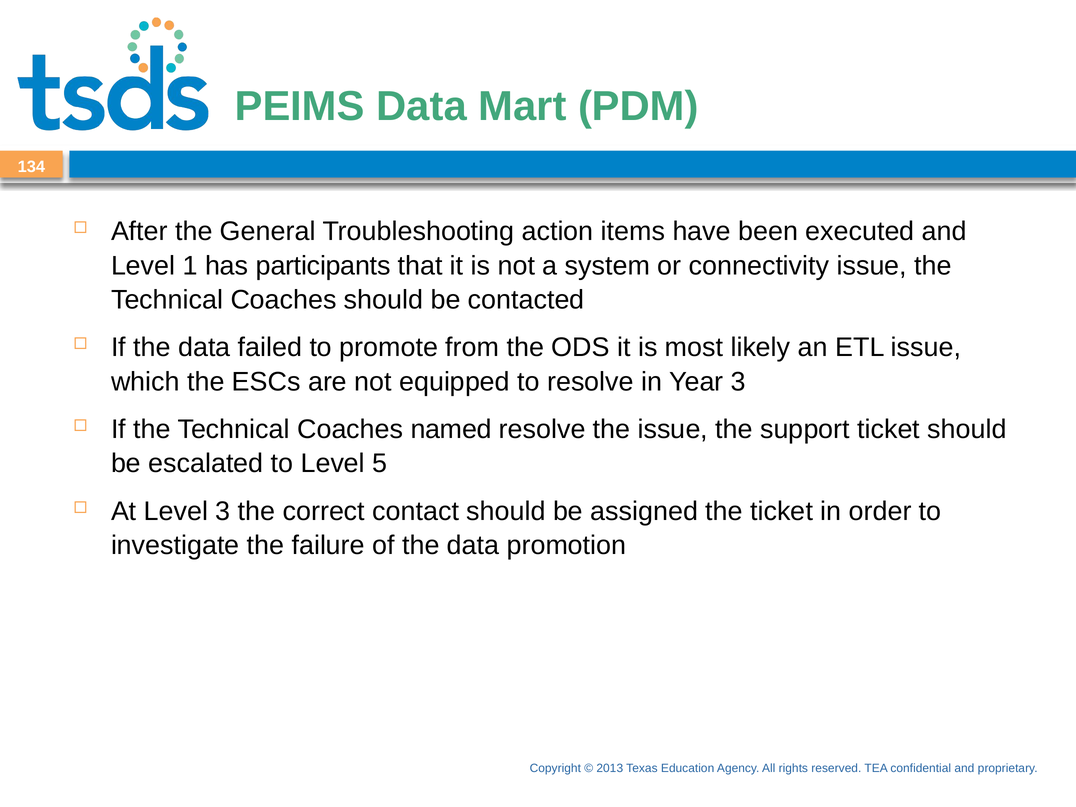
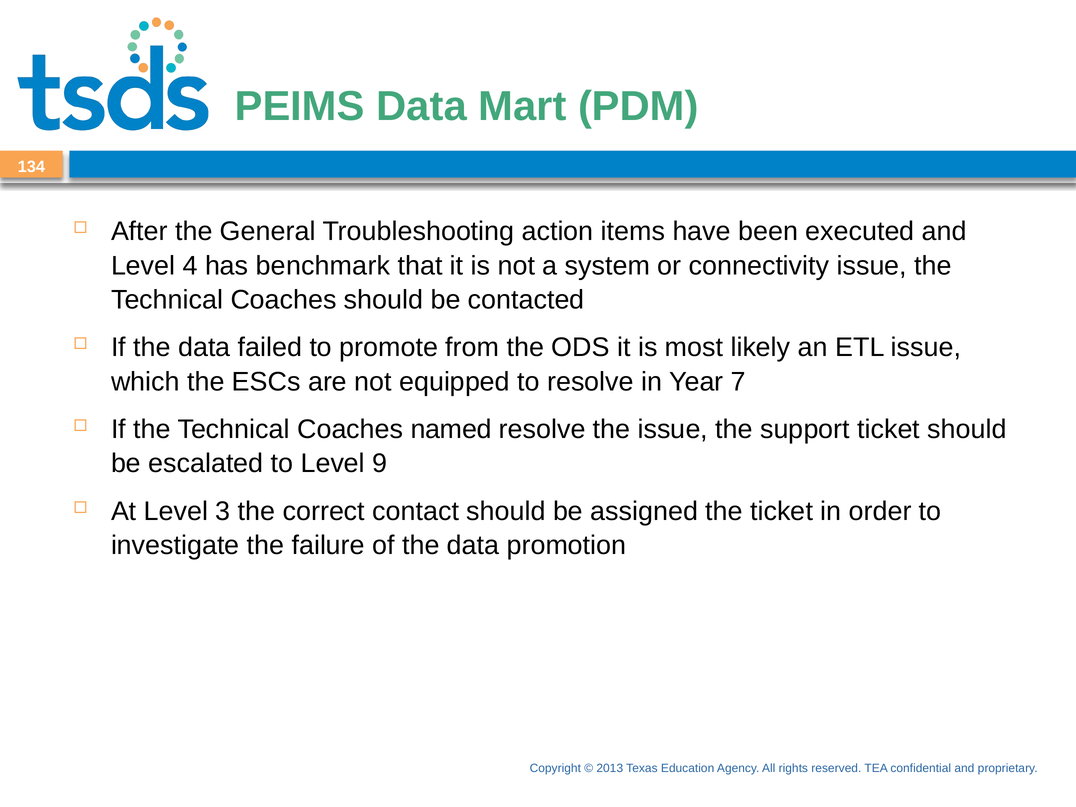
1: 1 -> 4 (190, 266)
participants: participants -> benchmark (323, 266)
Year 3: 3 -> 7 (738, 382)
5: 5 -> 9 (380, 464)
